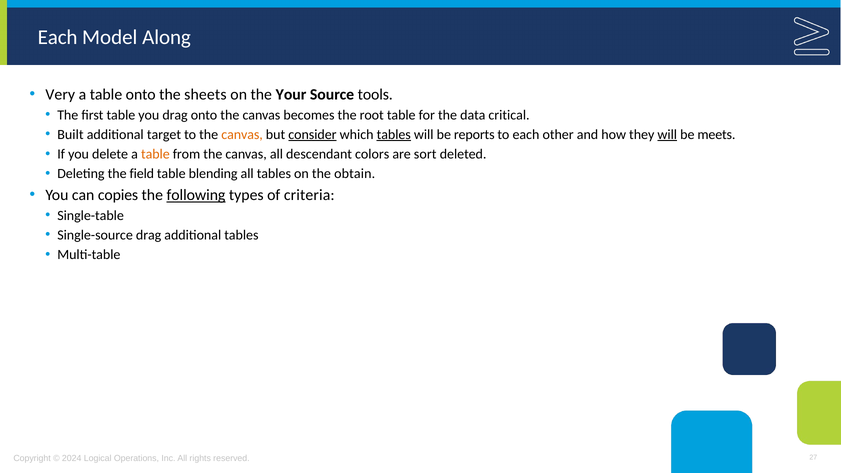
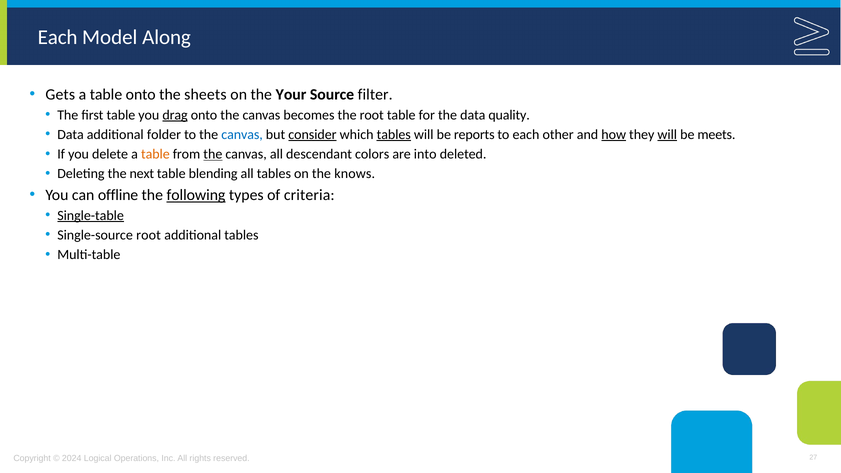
Very: Very -> Gets (60, 94)
tools: tools -> filter (375, 94)
drag underline: none -> present (175, 115)
critical: critical -> quality (509, 115)
Built: Built -> Data (71, 135)
target: target -> folder (164, 135)
canvas colour: orange -> blue (242, 135)
how underline: none -> present (614, 135)
the underline: none -> present (213, 154)
sort: sort -> into (425, 154)
field: field -> next (142, 174)
obtain: obtain -> knows (355, 174)
copies: copies -> offline (118, 195)
Single-table underline: none -> present (91, 216)
Single-source drag: drag -> root (149, 235)
